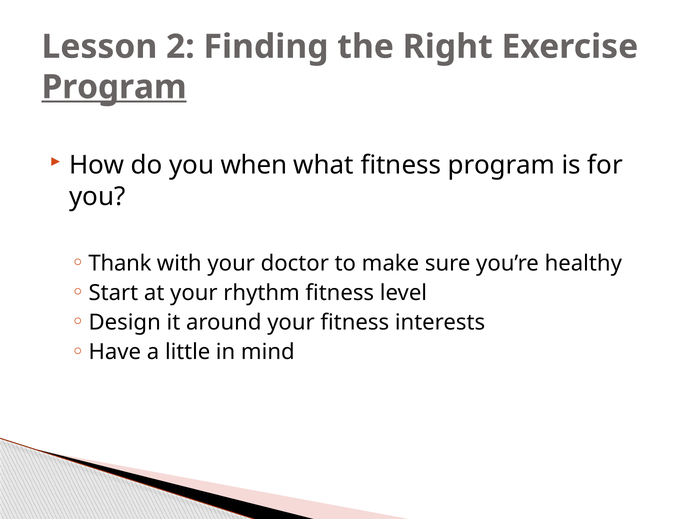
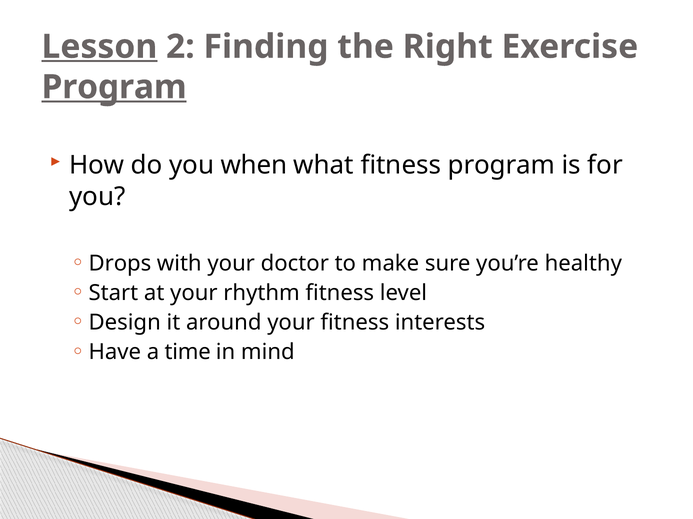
Lesson underline: none -> present (99, 47)
Thank: Thank -> Drops (120, 264)
little: little -> time (188, 353)
